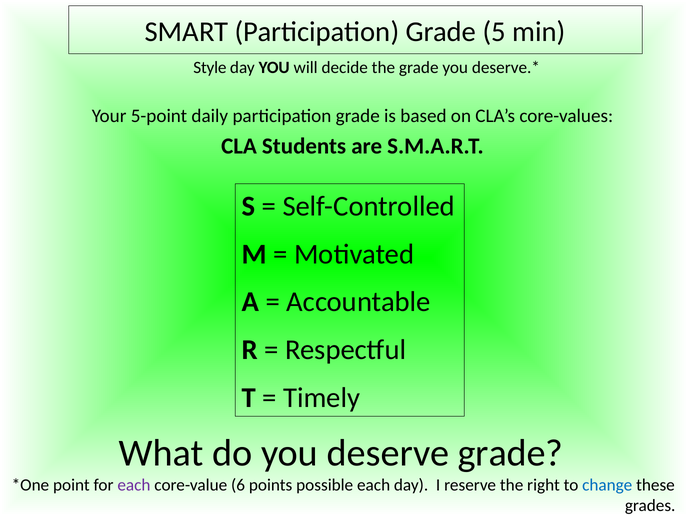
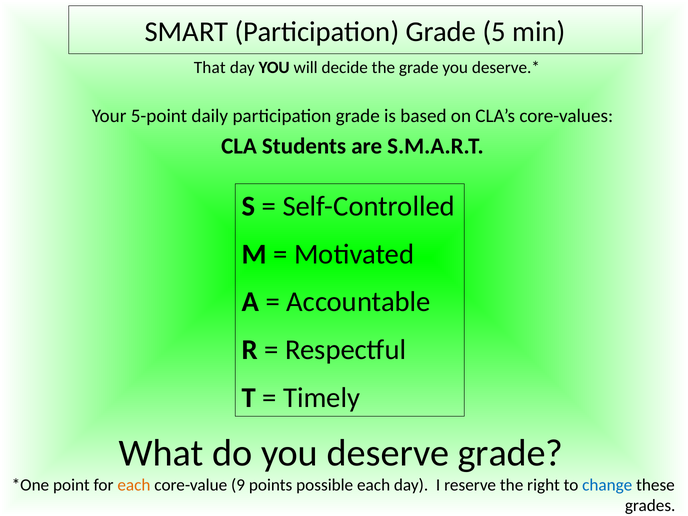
Style: Style -> That (210, 67)
each colour: purple -> orange (134, 485)
6: 6 -> 9 (238, 485)
